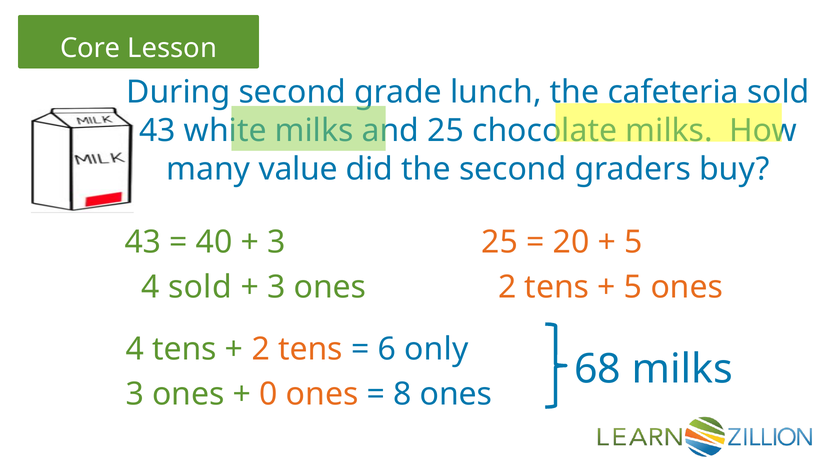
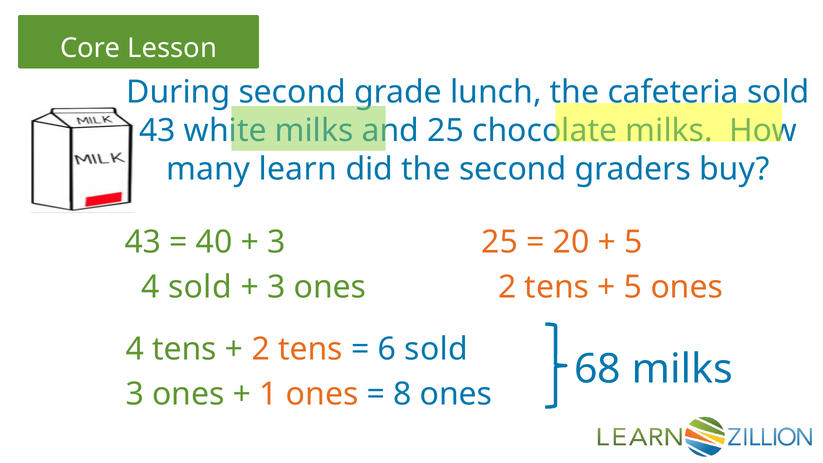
value: value -> learn (298, 169)
6 only: only -> sold (436, 349)
0: 0 -> 1 (269, 394)
